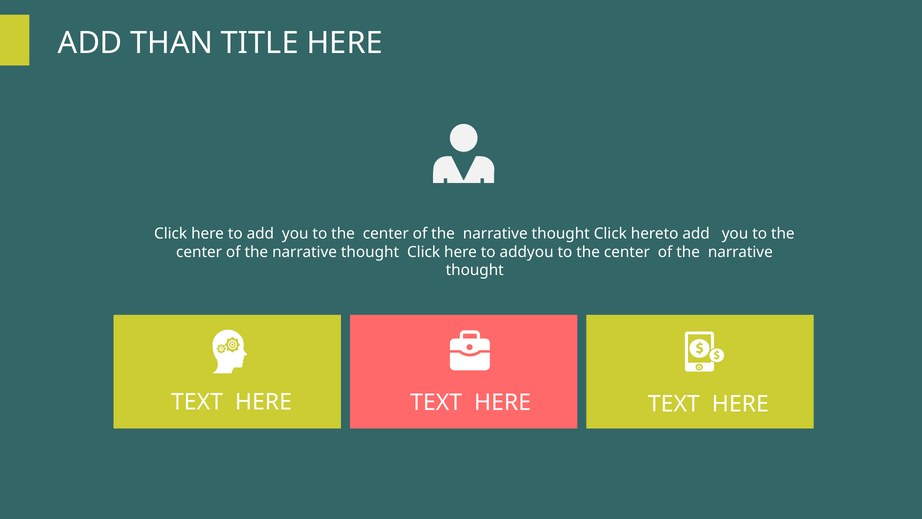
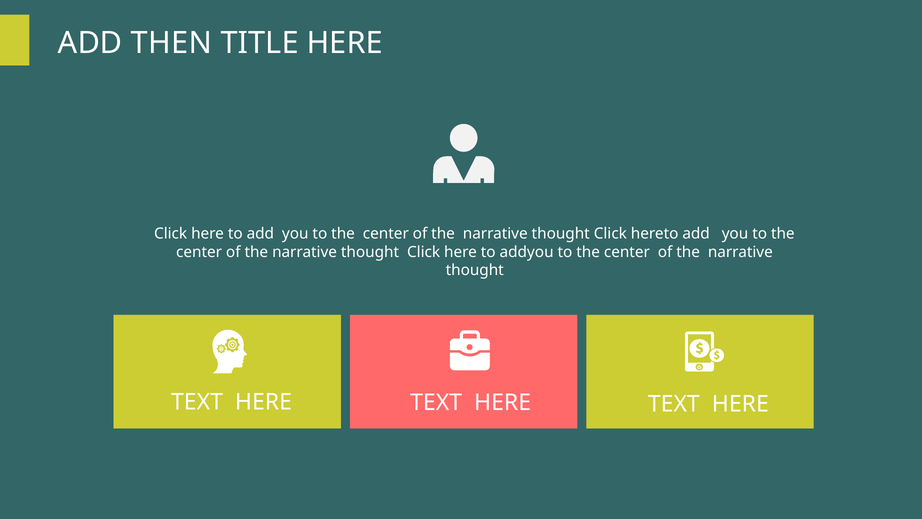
THAN: THAN -> THEN (171, 43)
